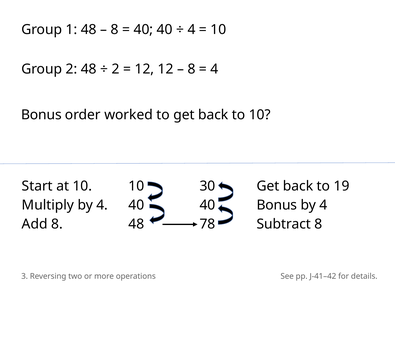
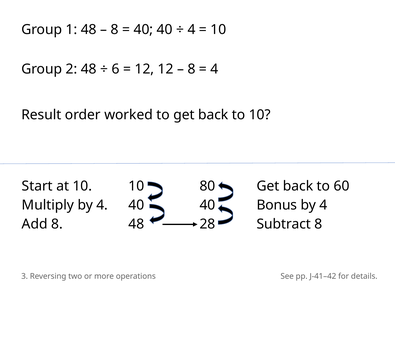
2: 2 -> 6 (116, 69)
Bonus: Bonus -> Result (41, 115)
30: 30 -> 80 (207, 186)
19: 19 -> 60 (342, 186)
78: 78 -> 28 (207, 224)
